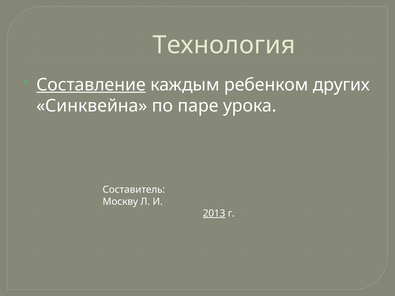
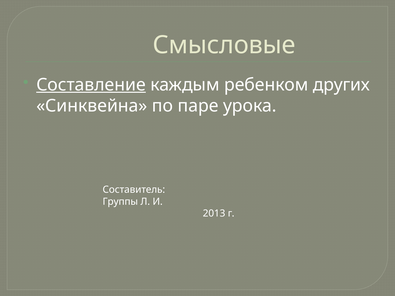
Технология: Технология -> Смысловые (224, 45)
Москву: Москву -> Группы (120, 202)
2013 underline: present -> none (214, 214)
